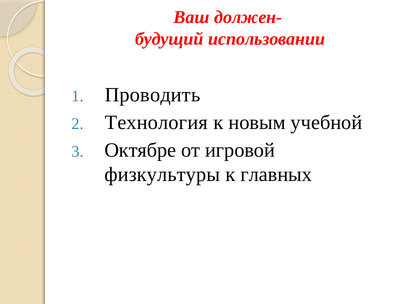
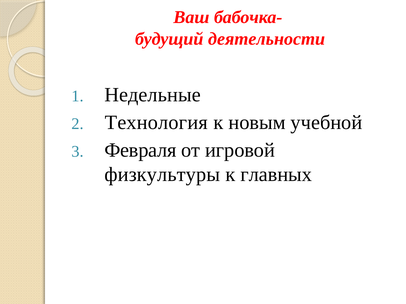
должен-: должен- -> бабочка- (248, 17)
использовании: использовании -> деятельности (267, 39)
Проводить: Проводить -> Недельные (153, 95)
Октябре: Октябре -> Февраля (140, 150)
